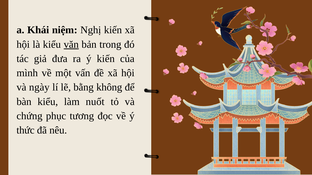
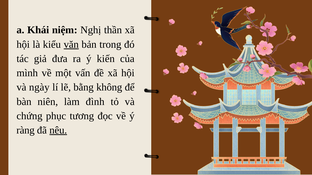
Nghị kiến: kiến -> thần (113, 30)
bàn kiểu: kiểu -> niên (48, 102)
nuốt: nuốt -> đình (95, 102)
thức: thức -> ràng (26, 131)
nêu underline: none -> present (58, 131)
